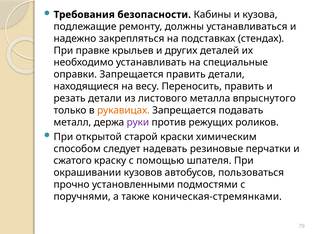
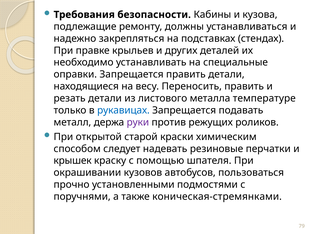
впрыснутого: впрыснутого -> температуре (264, 98)
рукавицах colour: orange -> blue (123, 110)
сжатого: сжатого -> крышек (73, 161)
